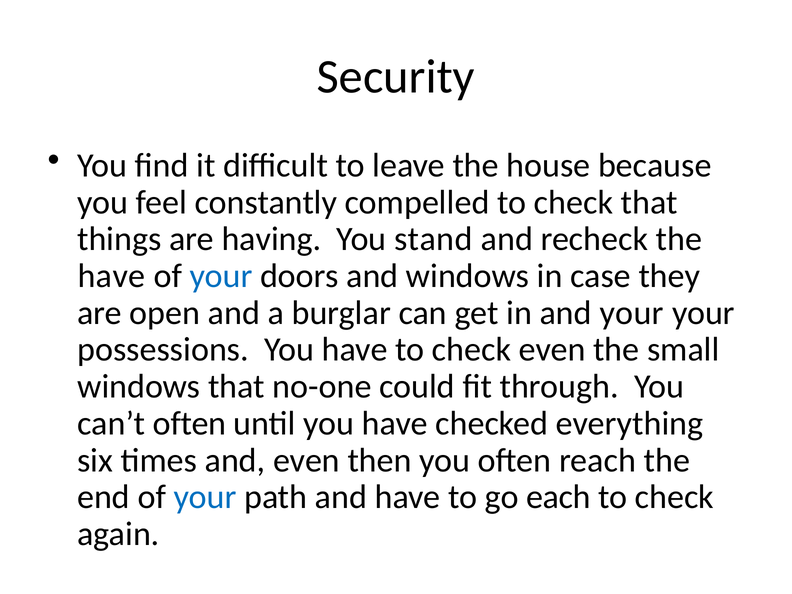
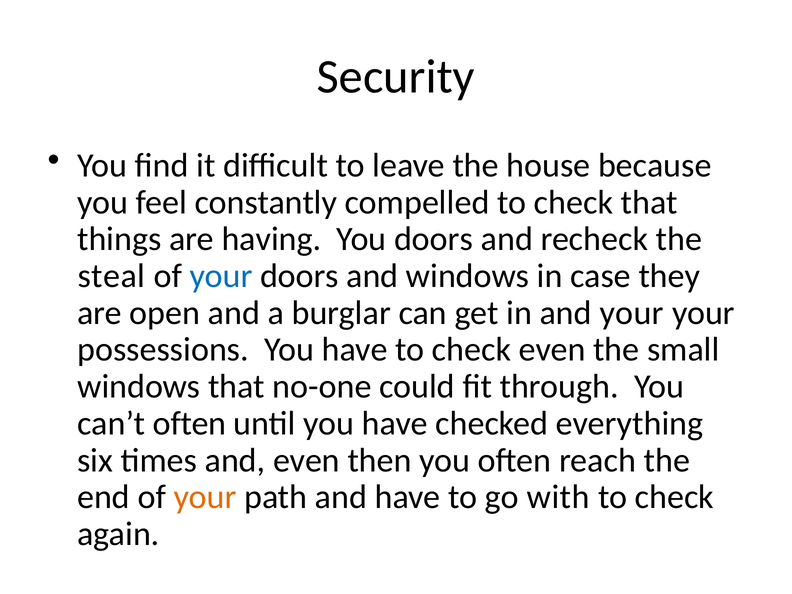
You stand: stand -> doors (434, 239)
have: have -> steal (111, 276)
your colour: blue -> orange (205, 497)
each: each -> with (558, 497)
